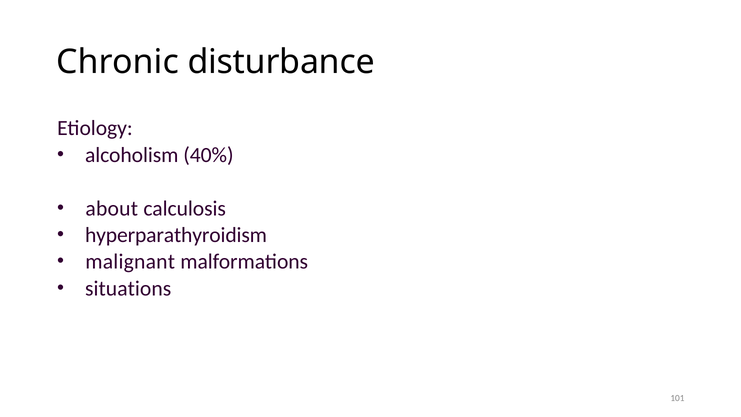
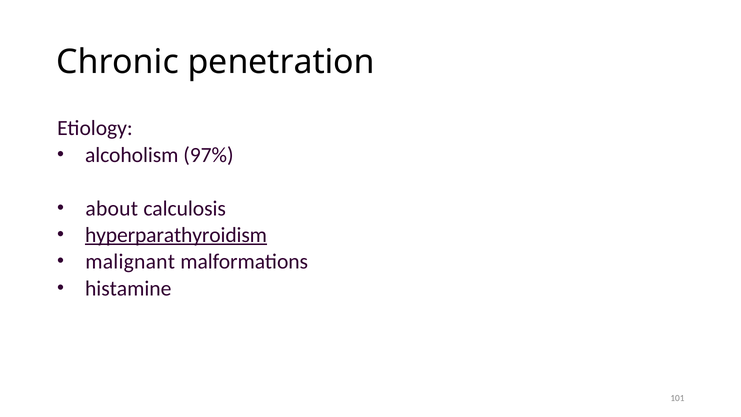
disturbance: disturbance -> penetration (281, 62)
40%: 40% -> 97% (208, 155)
hyperparathyroidism underline: none -> present (176, 235)
situations: situations -> histamine (128, 288)
